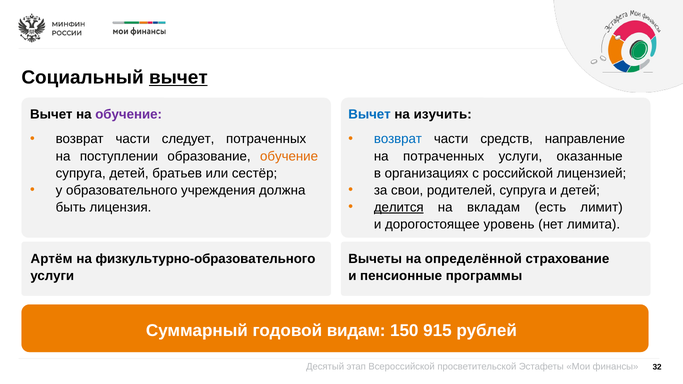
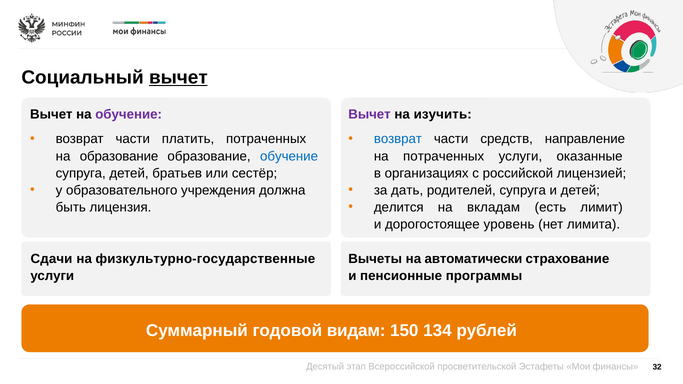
Вычет colour: blue -> purple (370, 115)
следует: следует -> платить (188, 139)
на поступлении: поступлении -> образование (119, 156)
обучение colour: orange -> blue (289, 156)
свои: свои -> дать (407, 190)
делится underline: present -> none (399, 207)
Артём: Артём -> Сдачи (51, 259)
физкультурно-образовательного: физкультурно-образовательного -> физкультурно-государственные (205, 259)
определённой: определённой -> автоматически (473, 259)
915: 915 -> 134 (437, 331)
